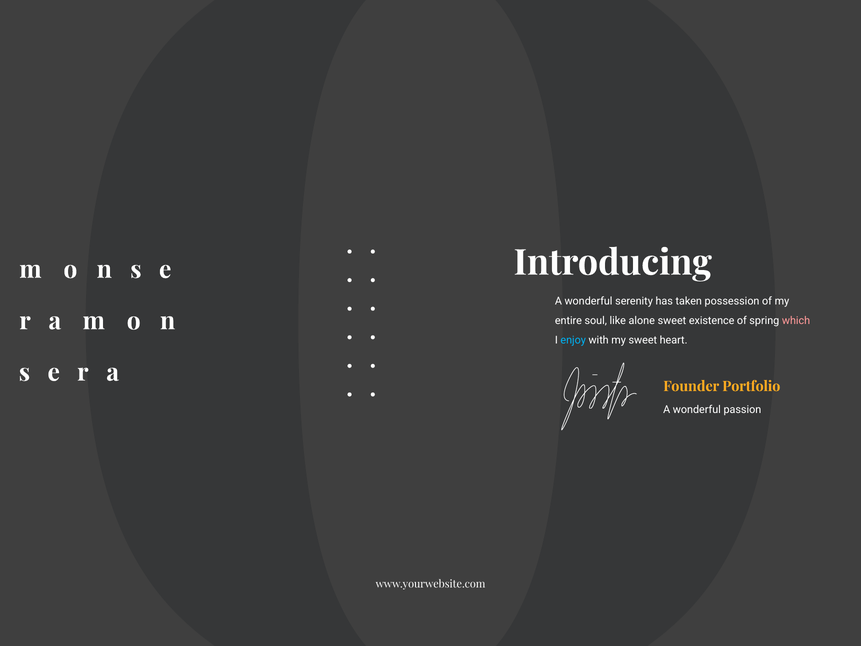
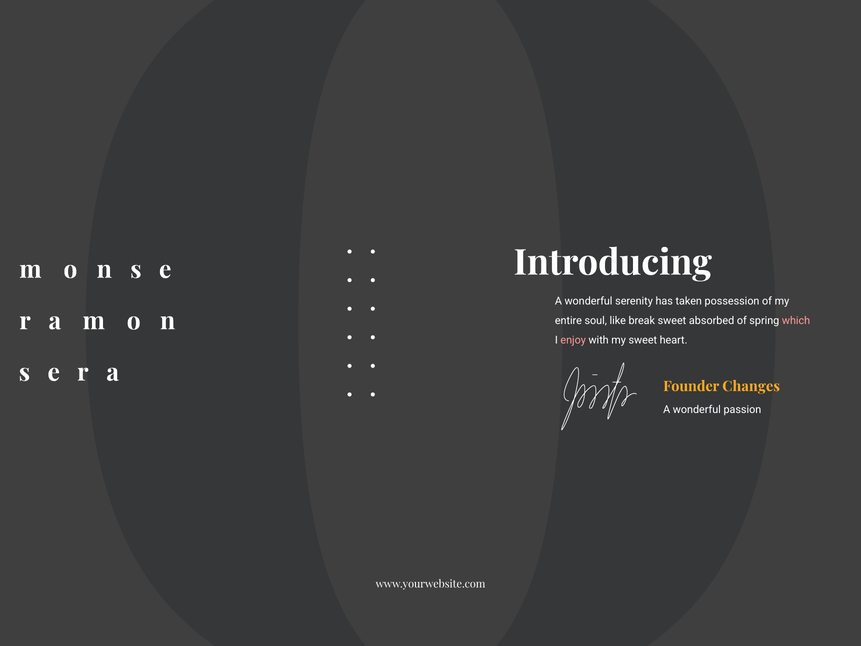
alone: alone -> break (642, 320)
existence: existence -> absorbed (712, 320)
enjoy colour: light blue -> pink (573, 340)
Portfolio: Portfolio -> Changes (751, 386)
